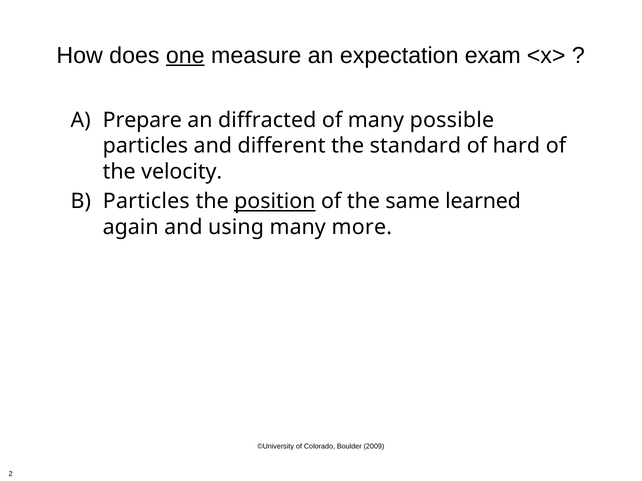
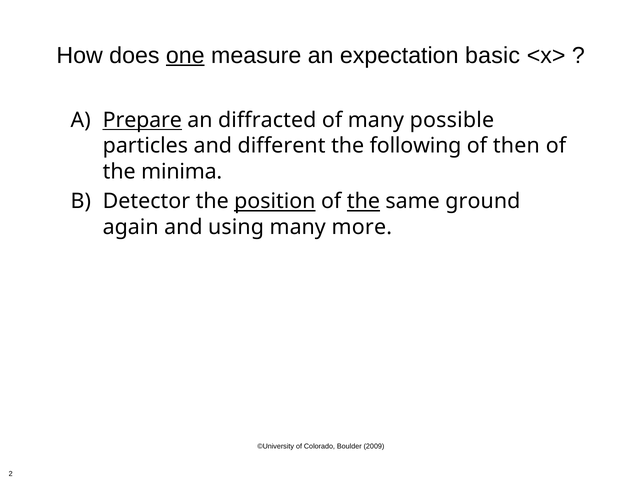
exam: exam -> basic (493, 55)
Prepare underline: none -> present (142, 120)
standard: standard -> following (416, 146)
hard: hard -> then (516, 146)
velocity: velocity -> minima (182, 172)
Particles: Particles -> Detector (146, 202)
the underline: none -> present (363, 202)
learned: learned -> ground (483, 202)
